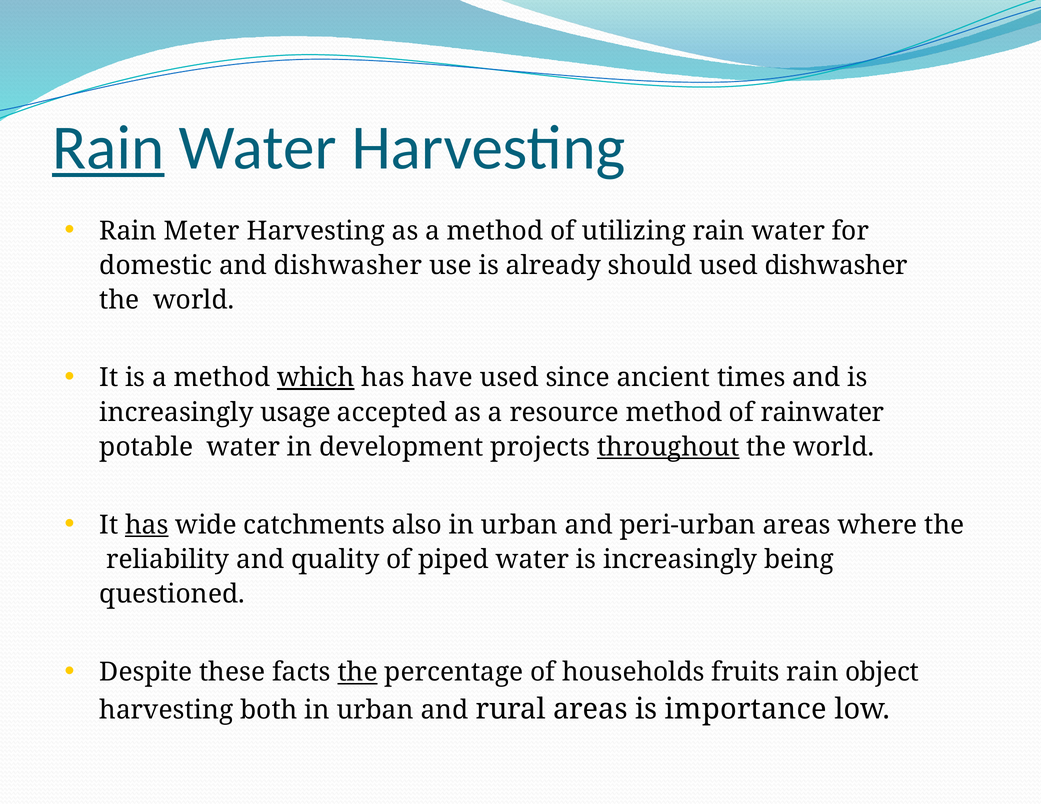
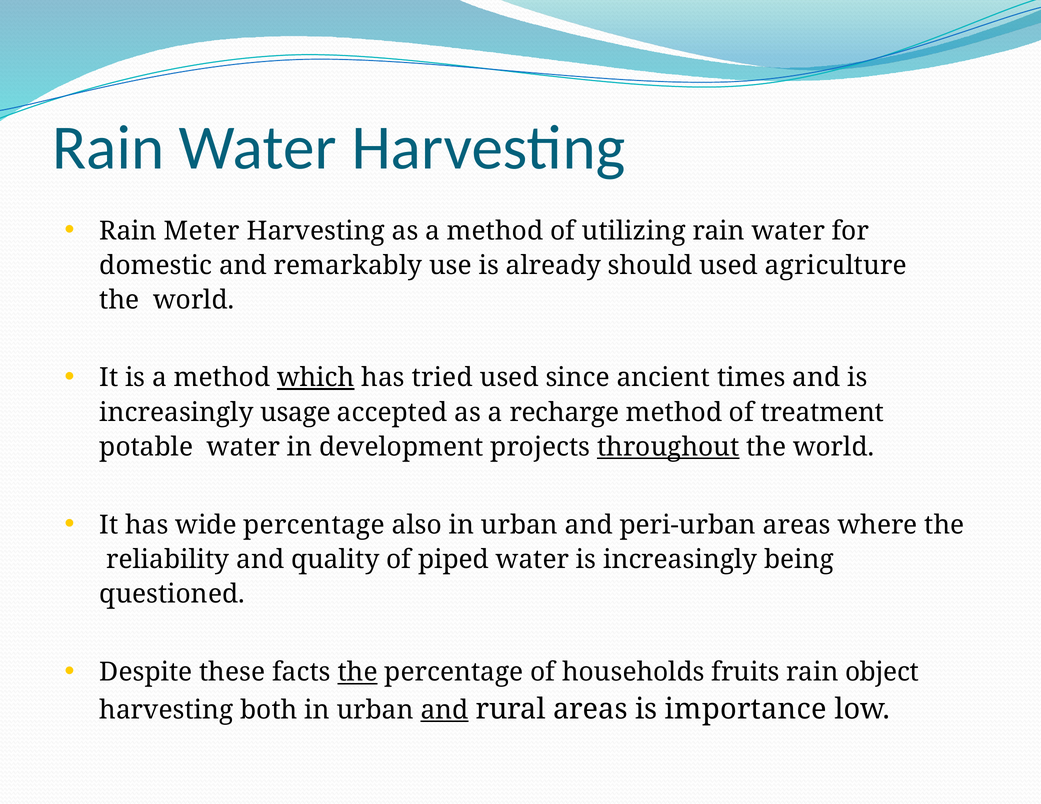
Rain underline: present -> none (108, 148)
and dishwasher: dishwasher -> remarkably (348, 266)
used dishwasher: dishwasher -> agriculture (836, 266)
have: have -> tried (442, 378)
resource: resource -> recharge (564, 413)
rainwater: rainwater -> treatment (822, 413)
has underline: present -> none (147, 525)
wide catchments: catchments -> percentage (314, 525)
and underline: none -> present (445, 710)
